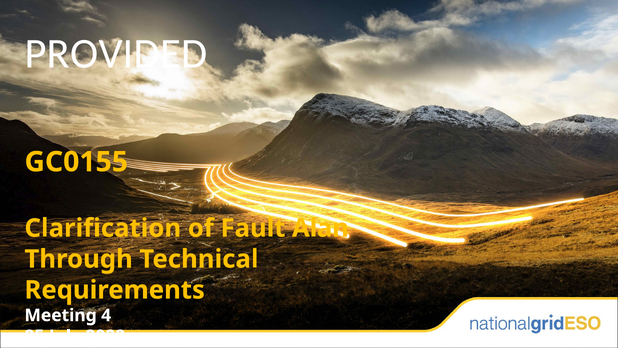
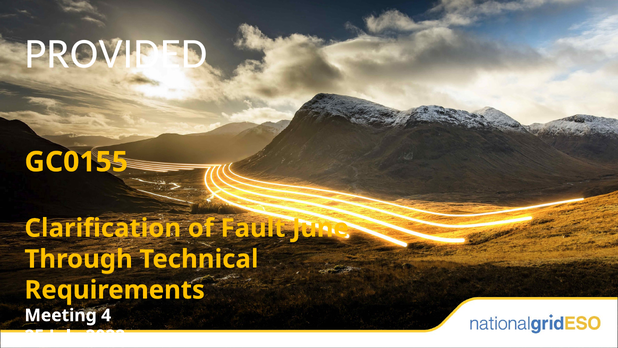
Alan: Alan -> June (320, 228)
